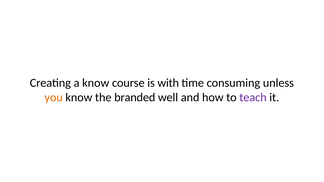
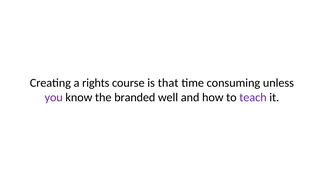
a know: know -> rights (96, 83)
with: with -> that (168, 83)
you colour: orange -> purple (54, 98)
